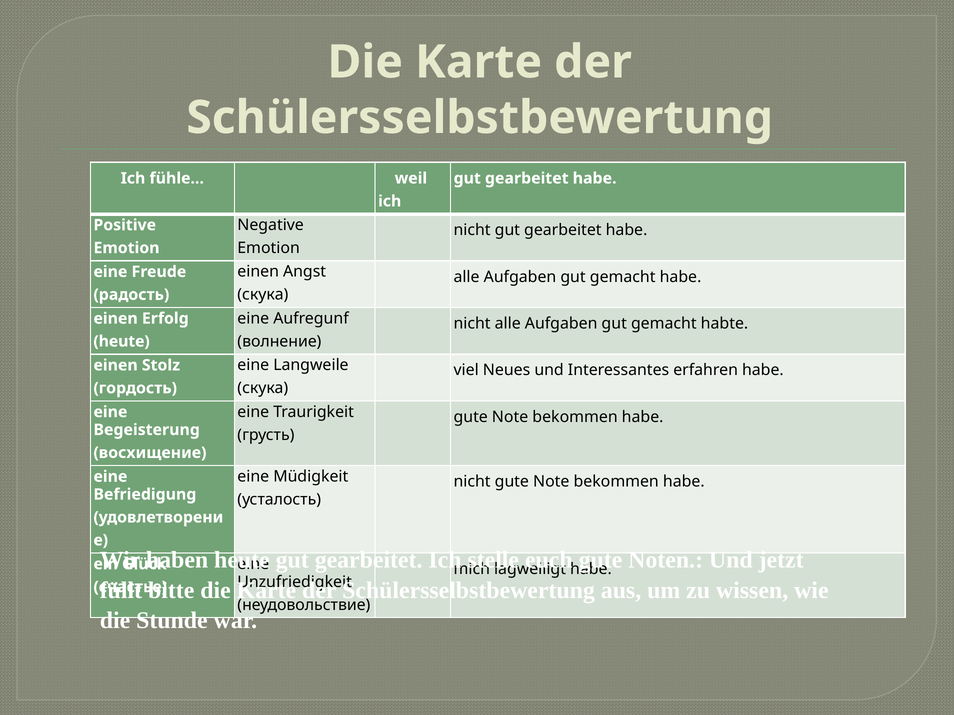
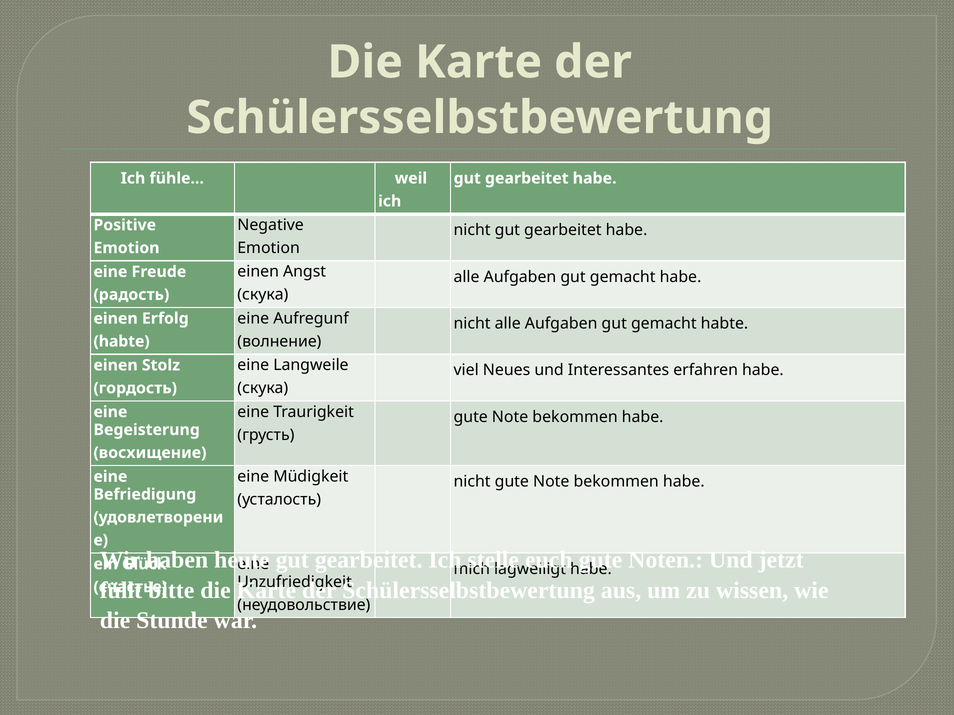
heute: heute -> habte (122, 342)
